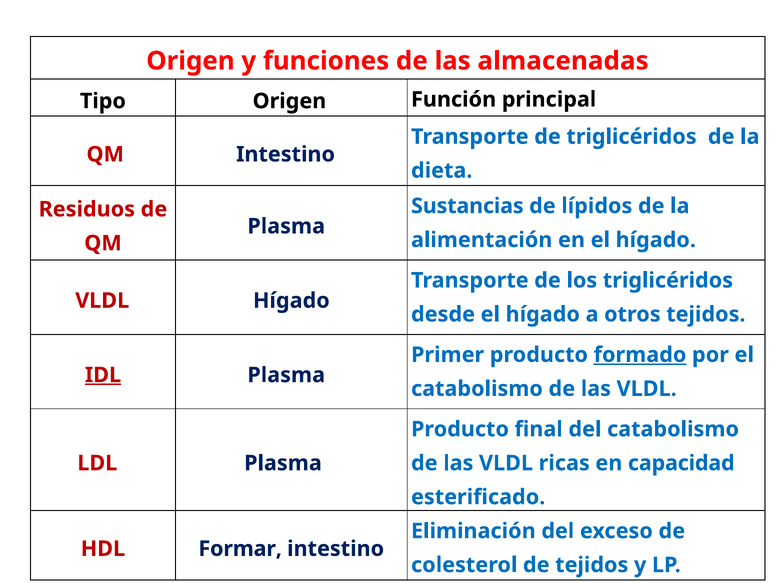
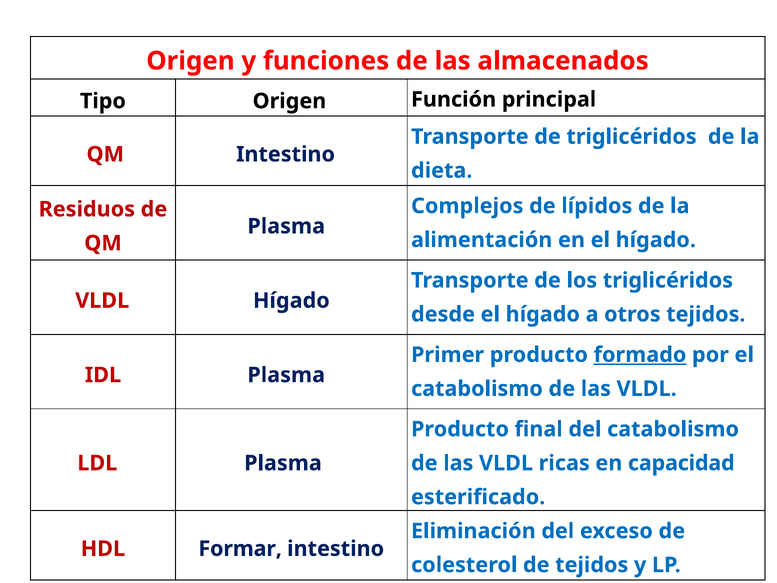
almacenadas: almacenadas -> almacenados (563, 61)
Sustancias: Sustancias -> Complejos (467, 206)
IDL underline: present -> none (103, 375)
